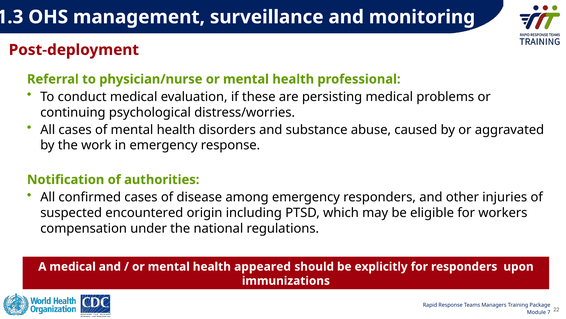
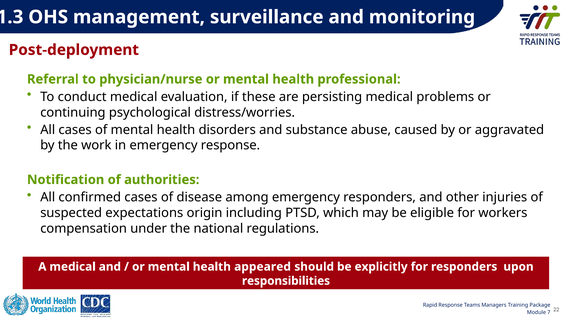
encountered: encountered -> expectations (144, 212)
immunizations: immunizations -> responsibilities (286, 280)
